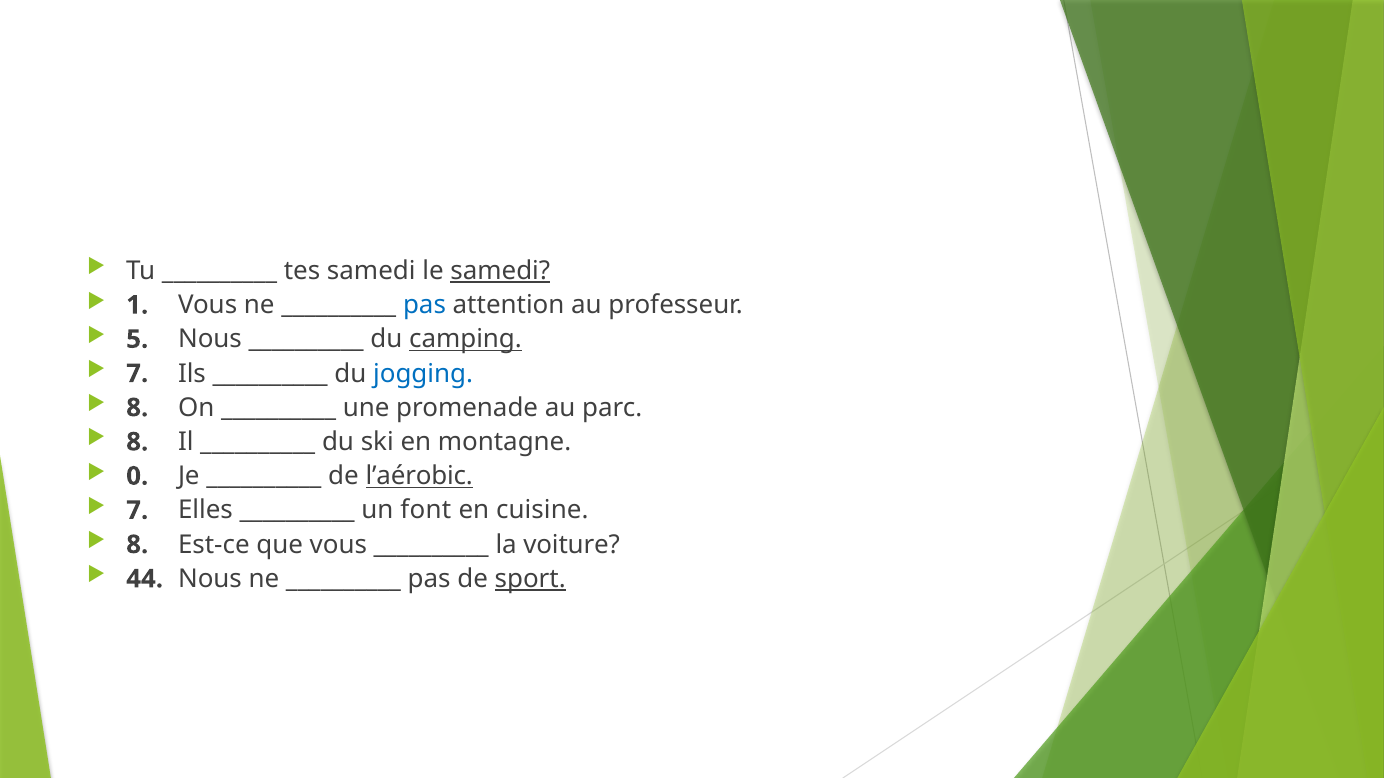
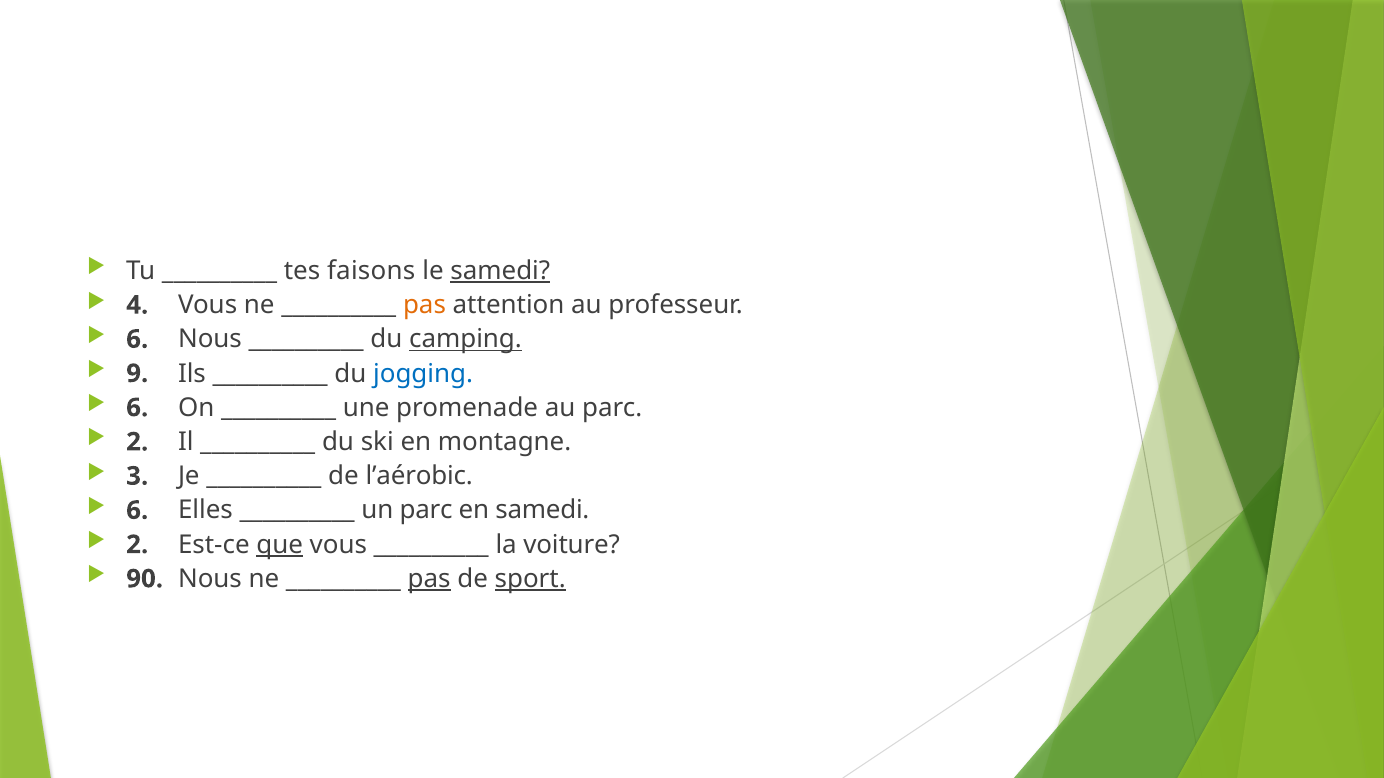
tes samedi: samedi -> faisons (371, 271)
1: 1 -> 4 (137, 305)
pas colour: blue -> orange (425, 305)
5: 5 -> 6 (137, 339)
7: 7 -> 9 (137, 374)
8: 8 -> 6 (137, 408)
8: 8 -> 2 (137, 442)
0: 0 -> 3 (137, 476)
l’aérobic underline: present -> none (419, 476)
7: 7 -> 6 (137, 511)
un font: font -> parc (426, 511)
en cuisine: cuisine -> samedi (542, 511)
8: 8 -> 2 (137, 545)
que underline: none -> present (280, 545)
44: 44 -> 90 (145, 579)
pas underline: none -> present (429, 579)
